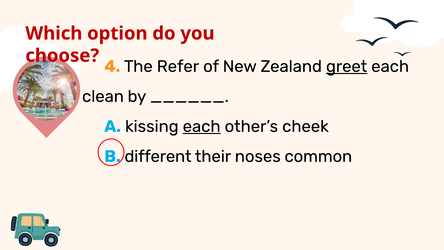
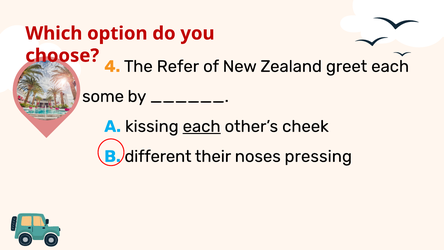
greet underline: present -> none (347, 66)
clean: clean -> some (103, 96)
common: common -> pressing (318, 156)
